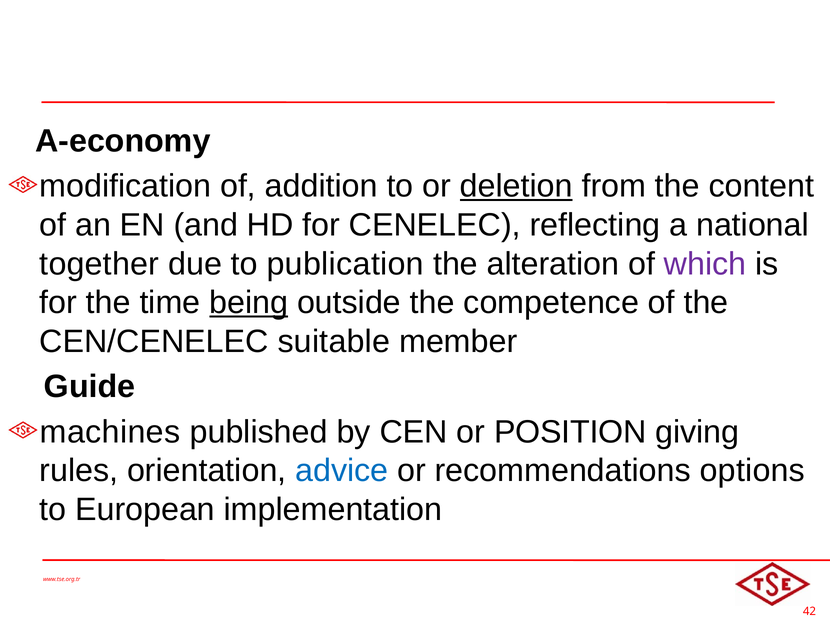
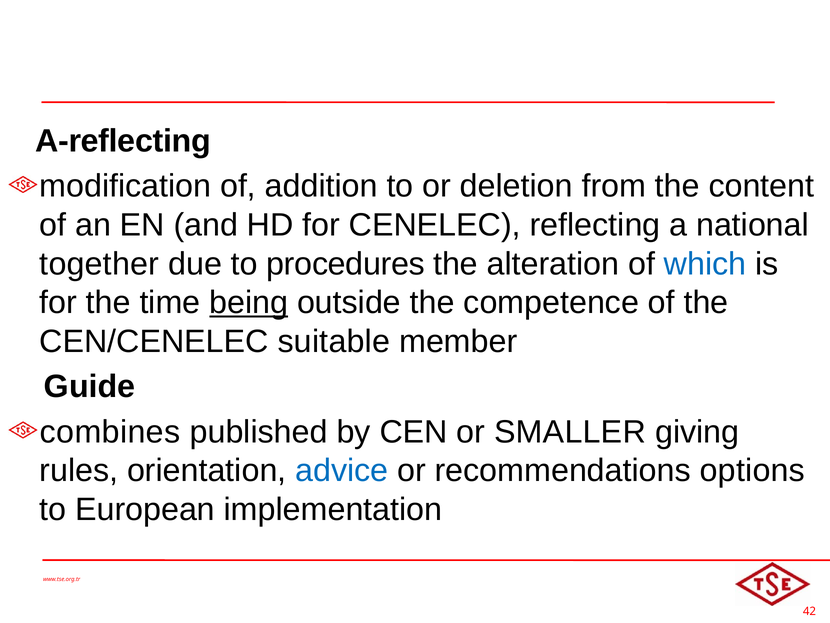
A-economy: A-economy -> A-reflecting (123, 141)
deletion underline: present -> none (516, 186)
publication: publication -> procedures (346, 264)
which colour: purple -> blue (705, 264)
machines: machines -> combines (110, 432)
POSITION: POSITION -> SMALLER (570, 432)
